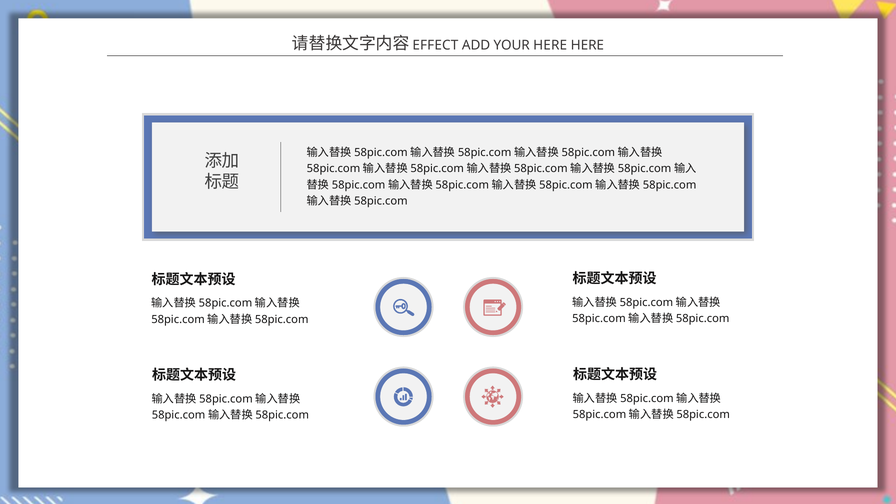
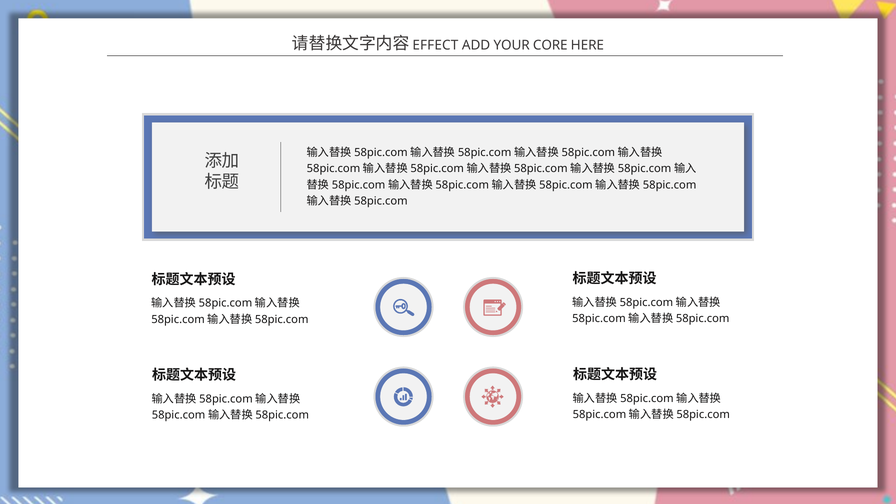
YOUR HERE: HERE -> CORE (550, 45)
